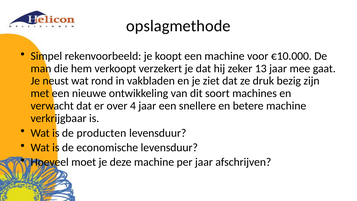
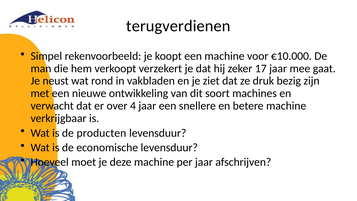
opslagmethode: opslagmethode -> terugverdienen (178, 26)
13: 13 -> 17 (261, 68)
